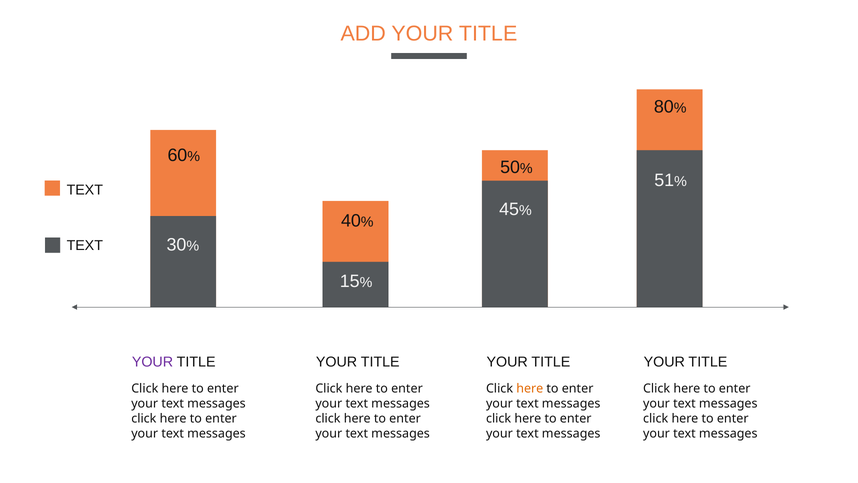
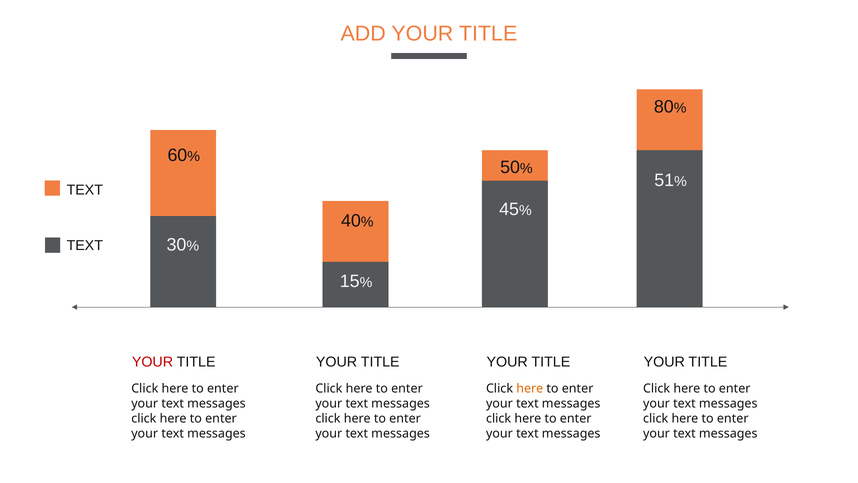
YOUR colour: purple -> red (152, 362)
